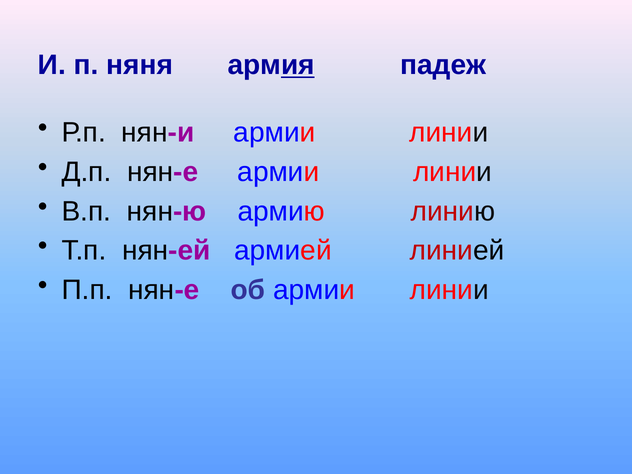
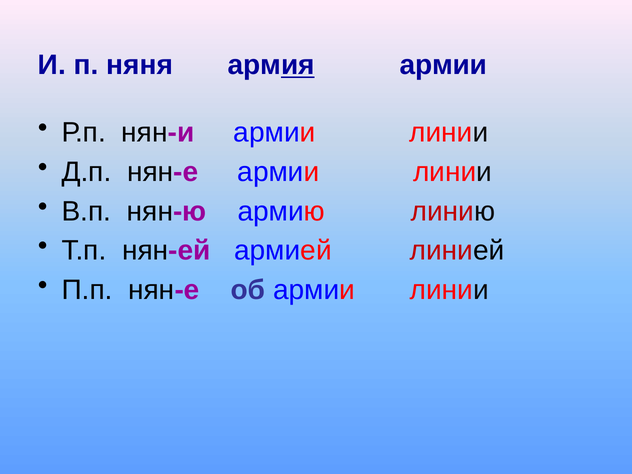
армия падеж: падеж -> армии (443, 65)
